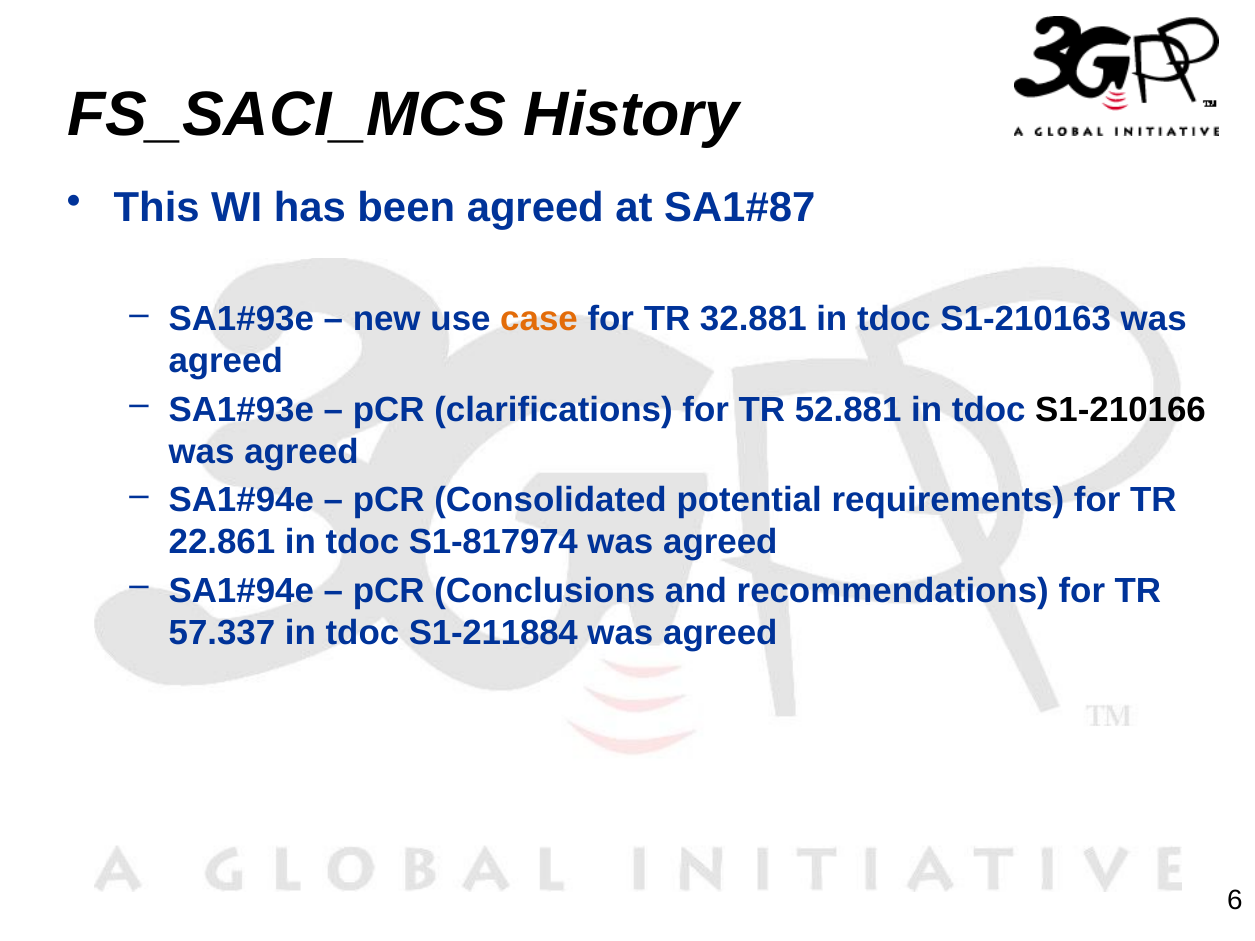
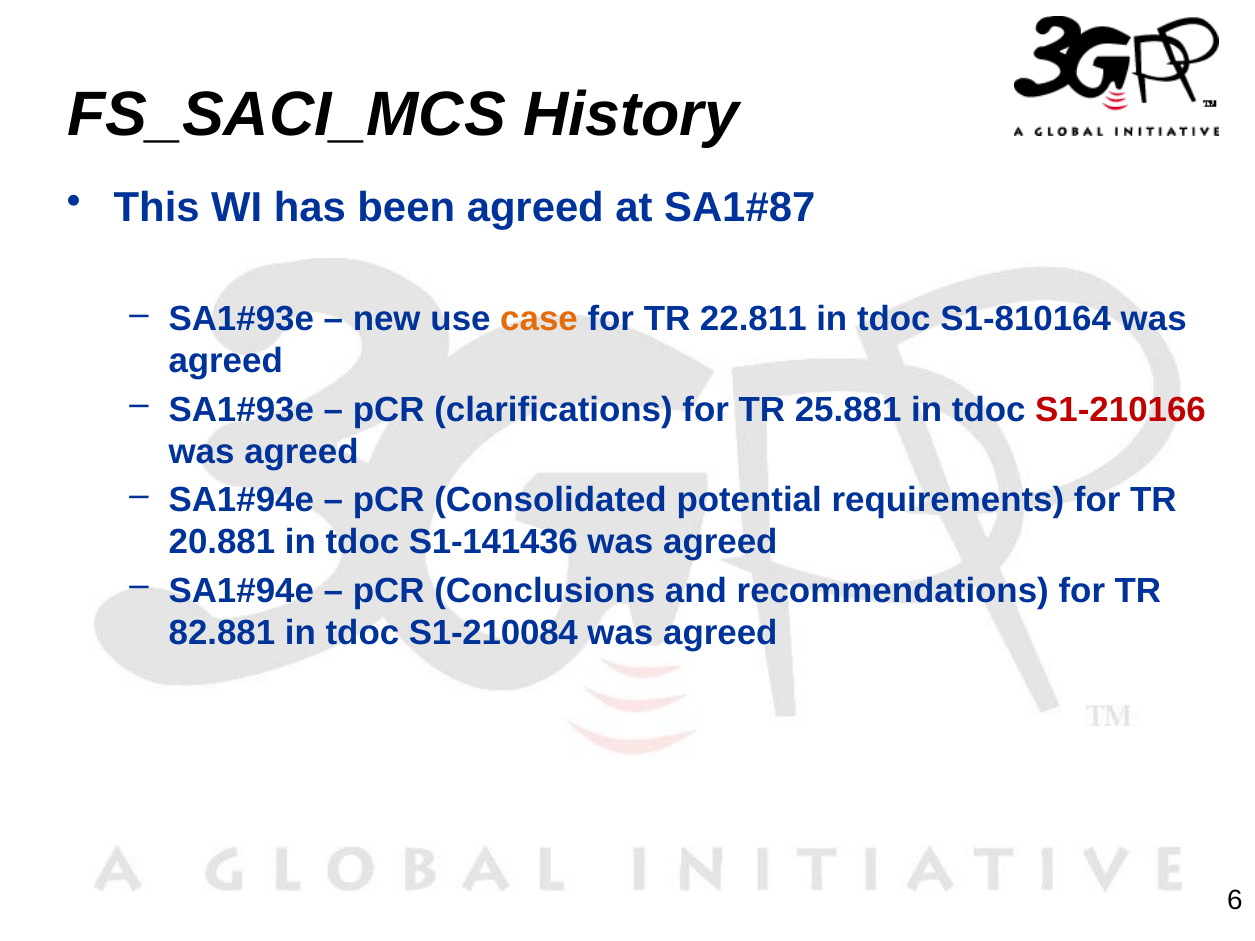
32.881: 32.881 -> 22.811 (753, 319)
S1-210163: S1-210163 -> S1-810164 (1026, 319)
52.881: 52.881 -> 25.881 (848, 410)
S1-210166 colour: black -> red (1121, 410)
22.861: 22.861 -> 20.881 (222, 542)
S1-817974: S1-817974 -> S1-141436 (493, 542)
57.337: 57.337 -> 82.881 (222, 633)
S1-211884: S1-211884 -> S1-210084 (493, 633)
